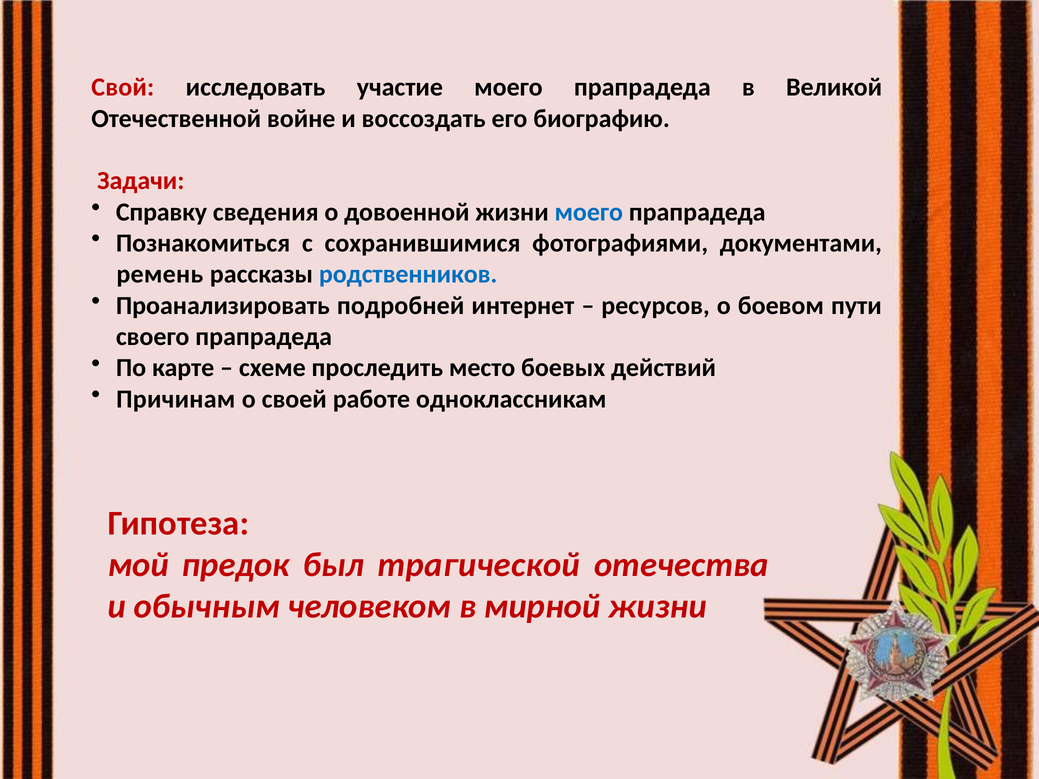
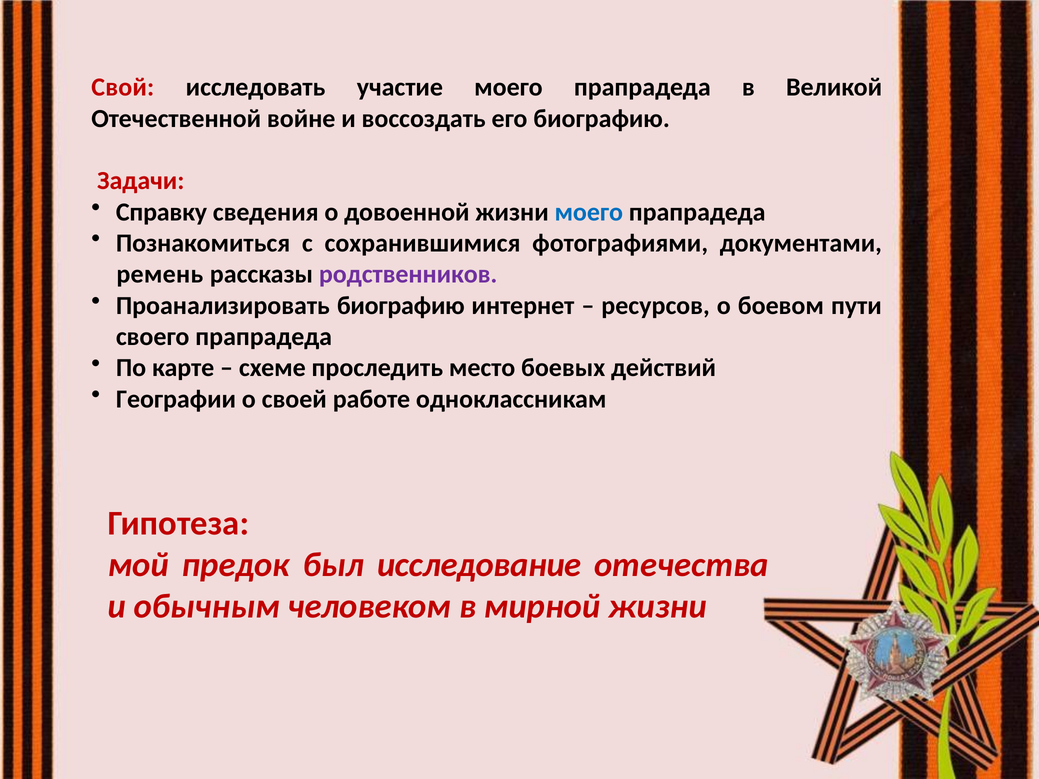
родственников colour: blue -> purple (408, 274)
Проанализировать подробней: подробней -> биографию (401, 306)
Причинам: Причинам -> Географии (176, 399)
трагической: трагической -> исследование (479, 565)
